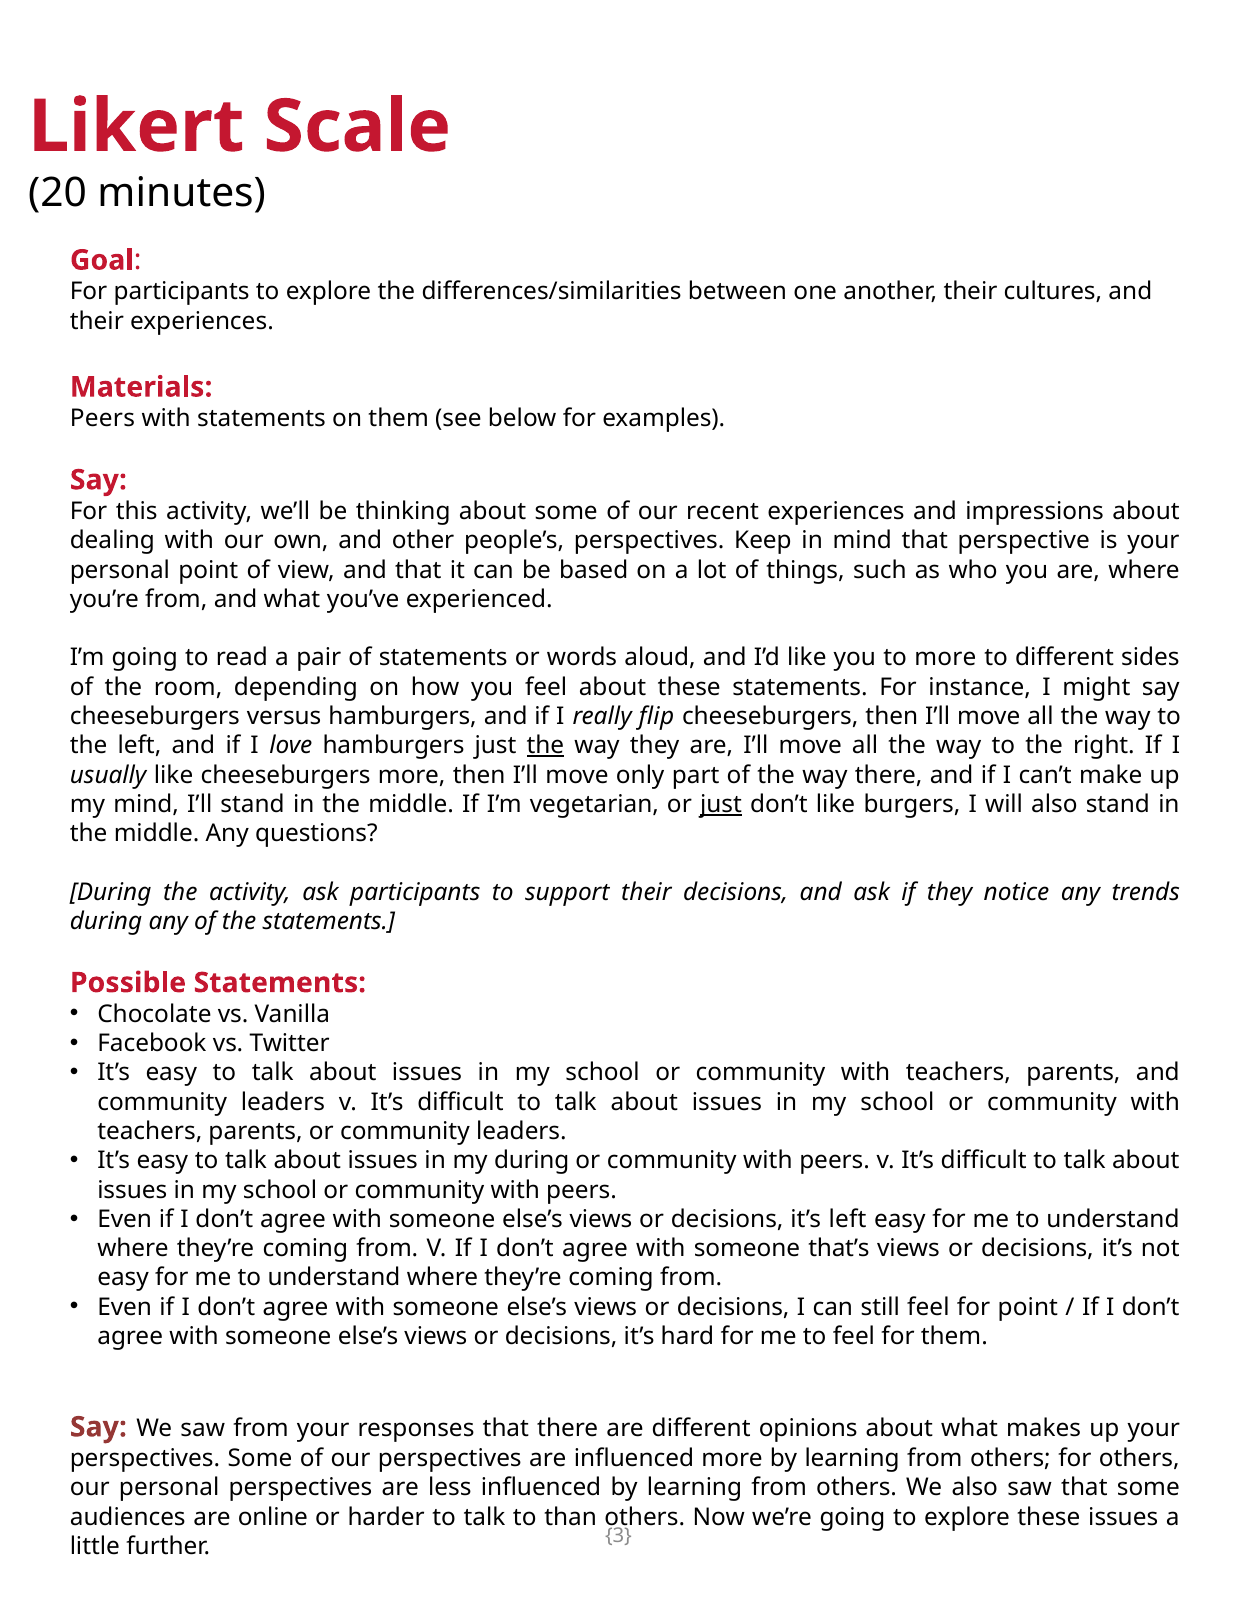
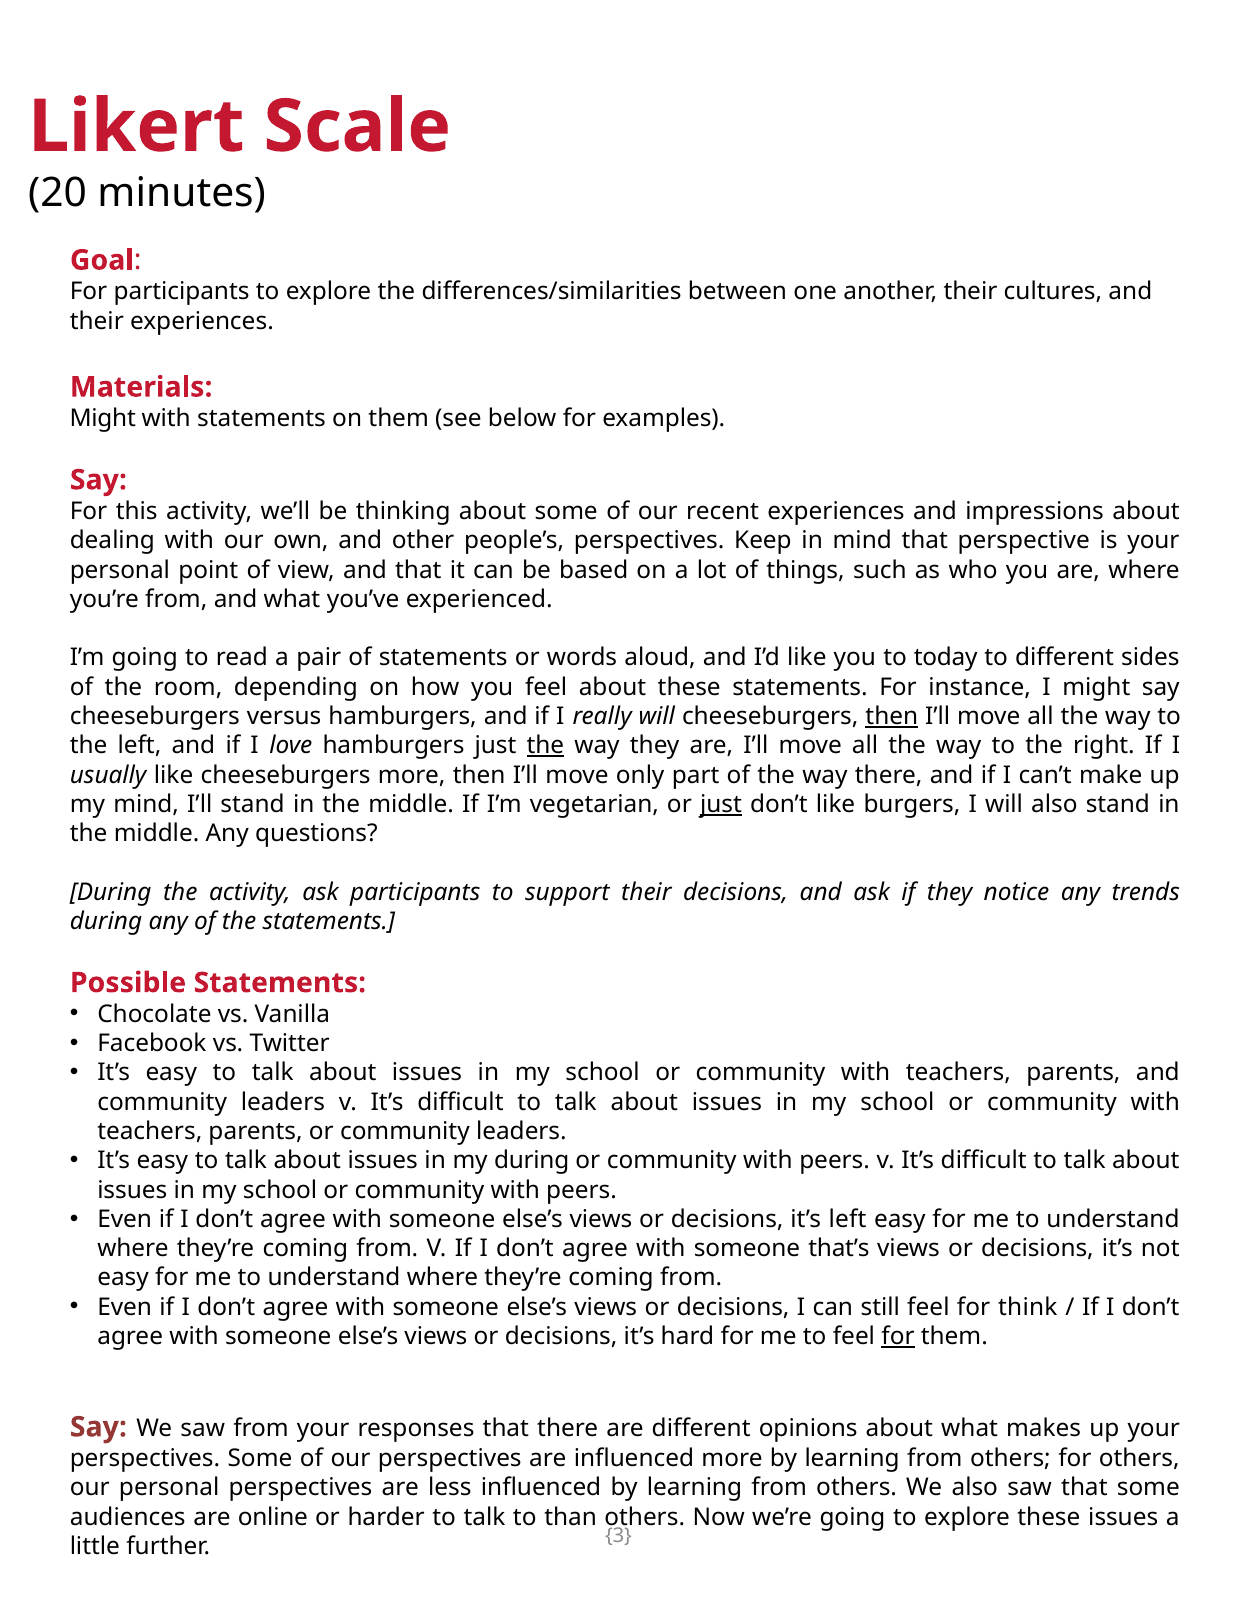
Peers: Peers -> Might (103, 419)
to more: more -> today (946, 658)
really flip: flip -> will (657, 717)
then underline: none -> present (892, 717)
for point: point -> think (1028, 1307)
for underline: none -> present (898, 1337)
